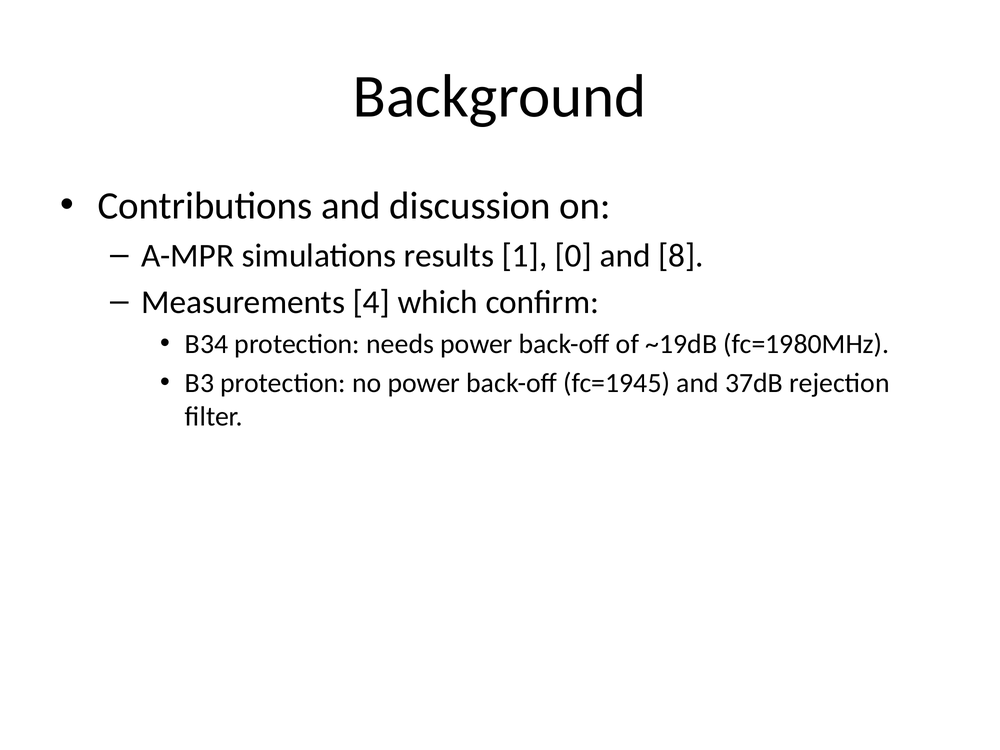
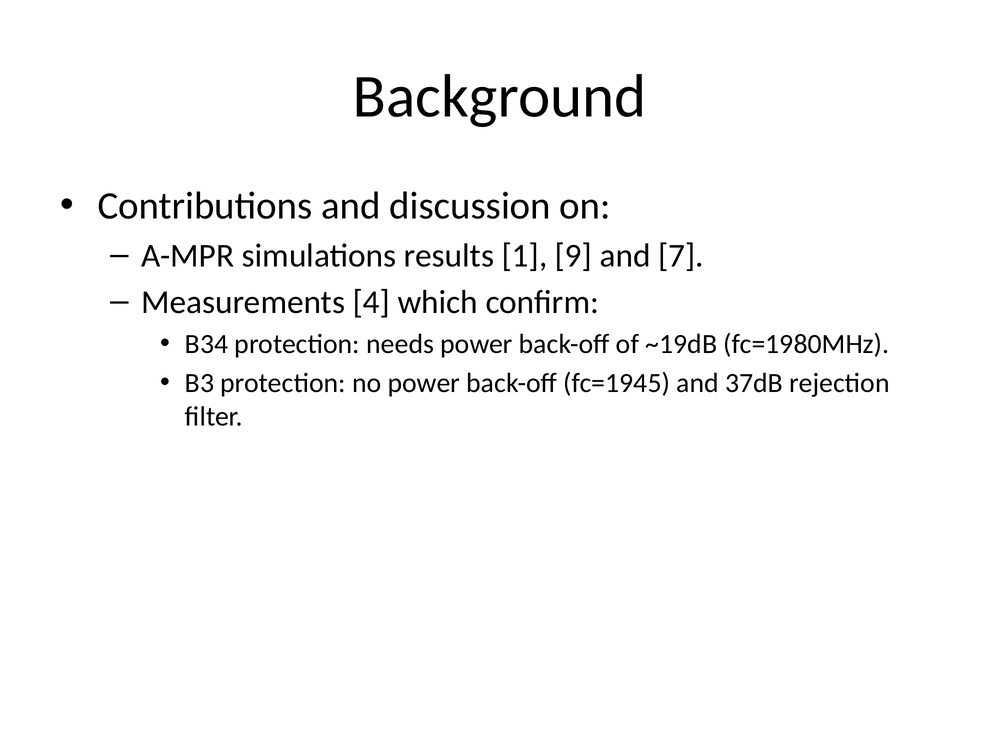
0: 0 -> 9 (573, 256)
8: 8 -> 7 (681, 256)
